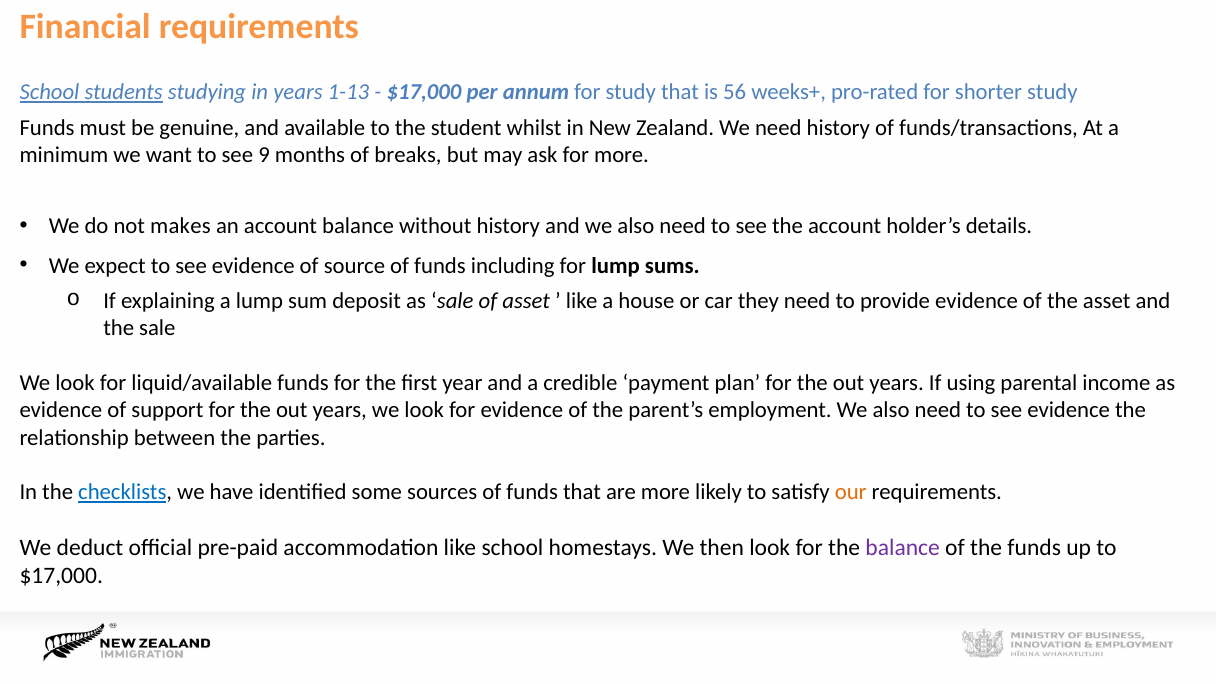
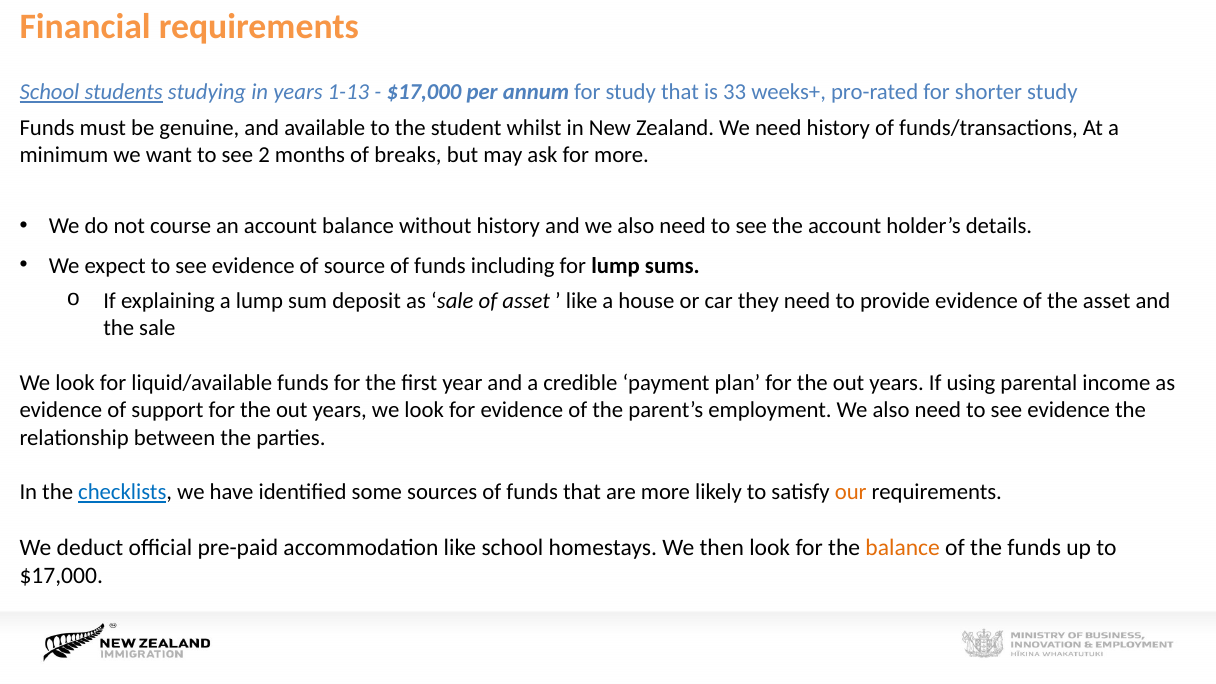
56: 56 -> 33 (735, 92)
9: 9 -> 2 (264, 155)
makes: makes -> course (181, 226)
balance colour: purple -> orange (903, 548)
